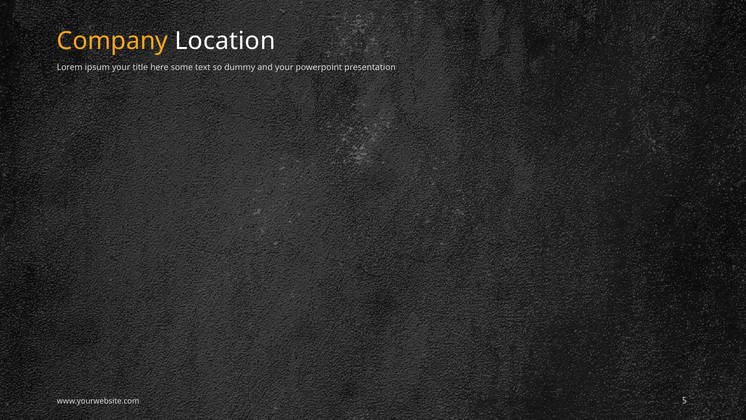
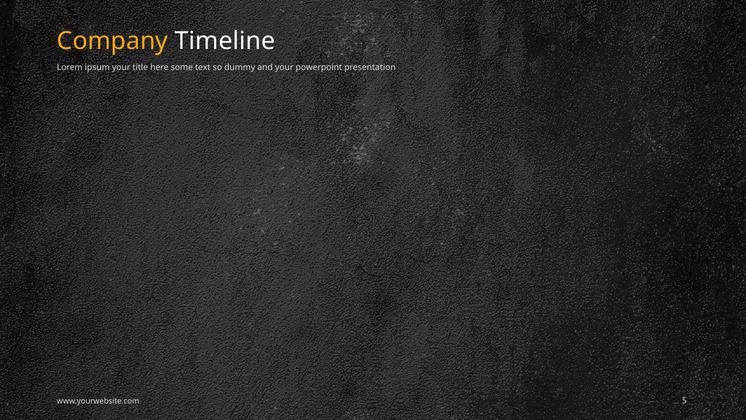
Location: Location -> Timeline (225, 41)
